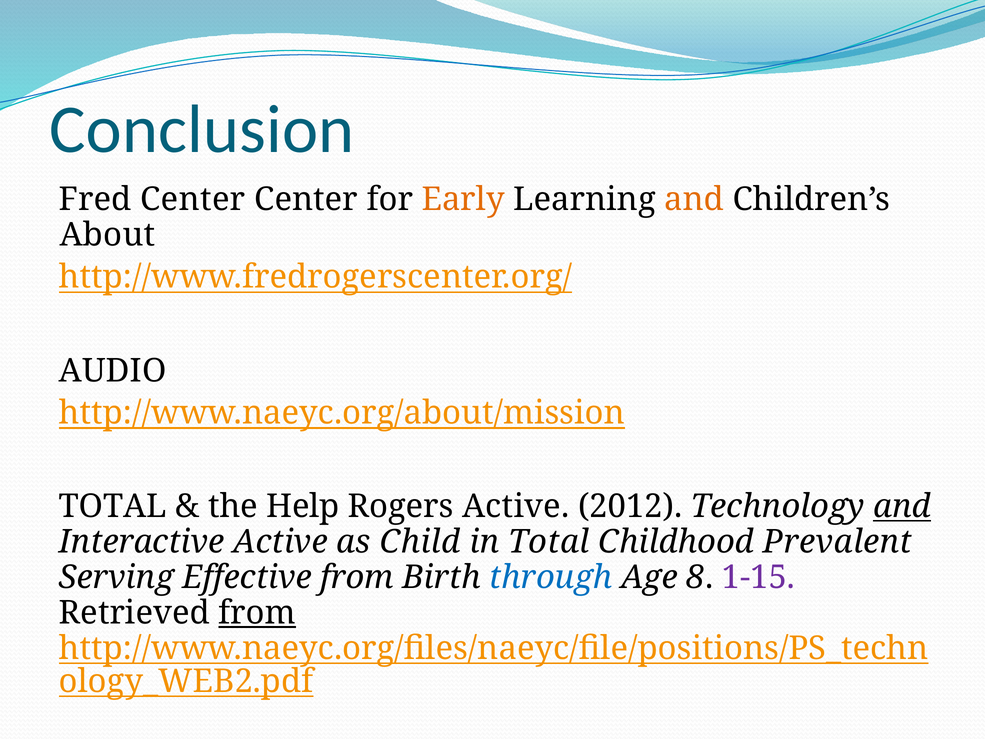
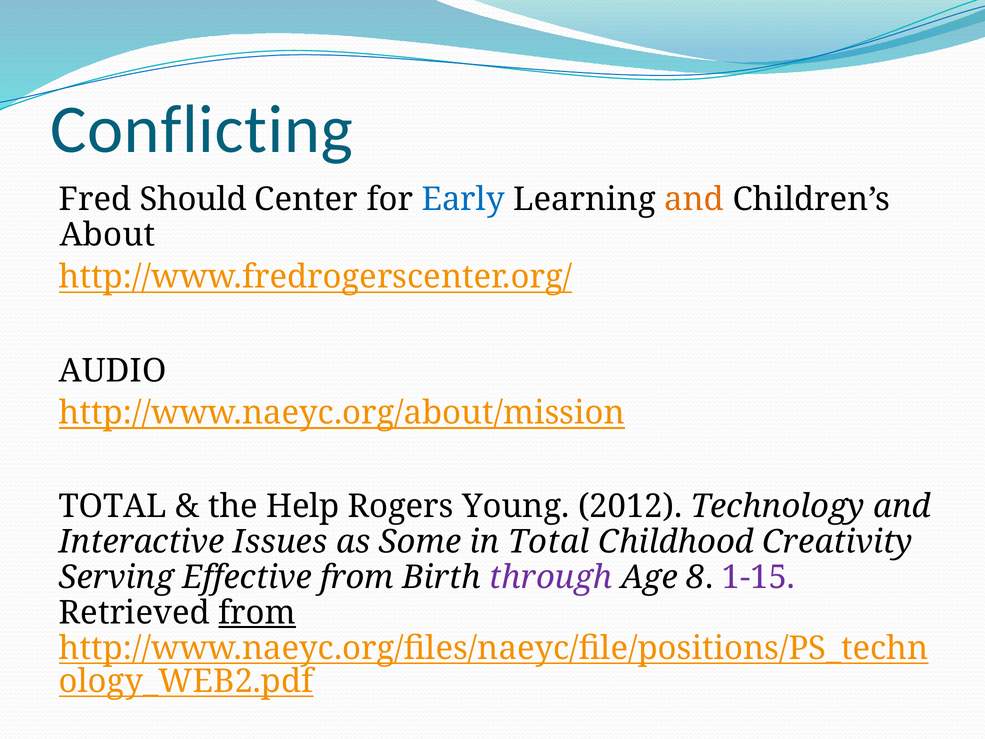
Conclusion: Conclusion -> Conflicting (202, 130)
Fred Center: Center -> Should (193, 199)
Early colour: orange -> blue (463, 199)
Rogers Active: Active -> Young (516, 506)
and underline: present -> none (902, 506)
Interactive Active: Active -> Issues (280, 542)
Child: Child -> Some (420, 542)
Prevalent: Prevalent -> Creativity (838, 542)
through colour: blue -> purple (551, 577)
